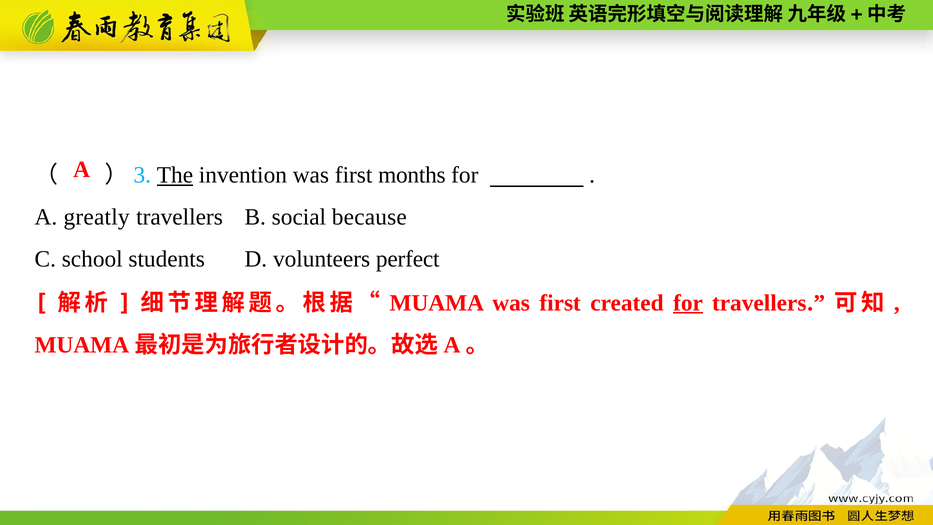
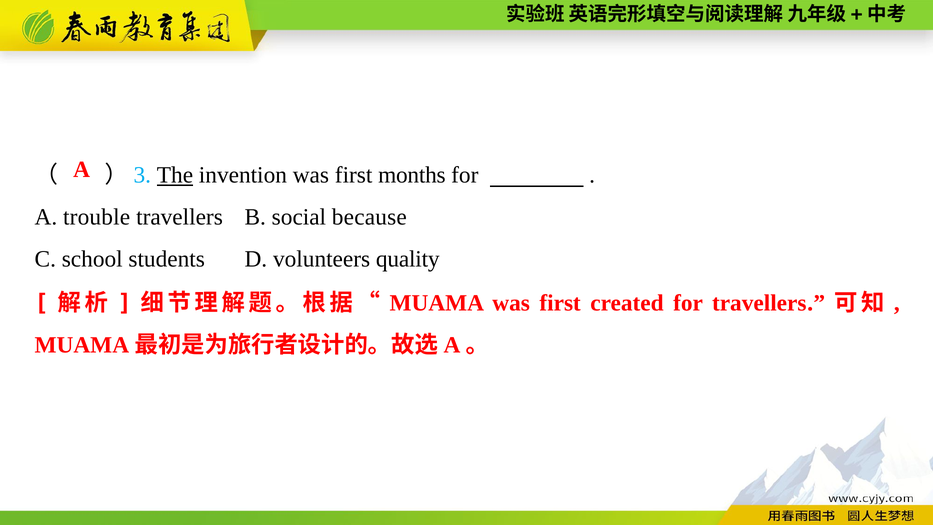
greatly: greatly -> trouble (97, 217)
perfect: perfect -> quality (408, 259)
for underline: present -> none (688, 303)
